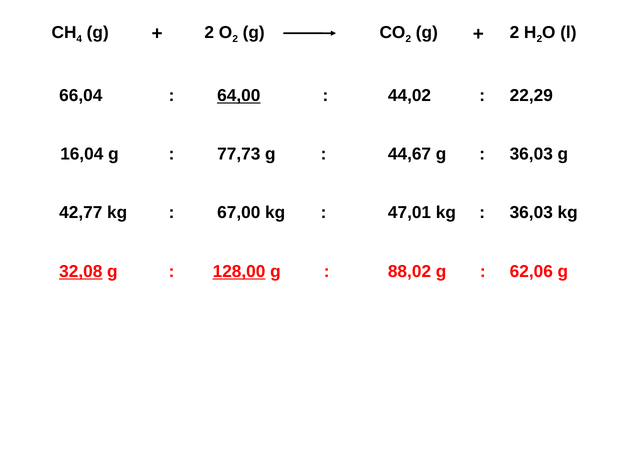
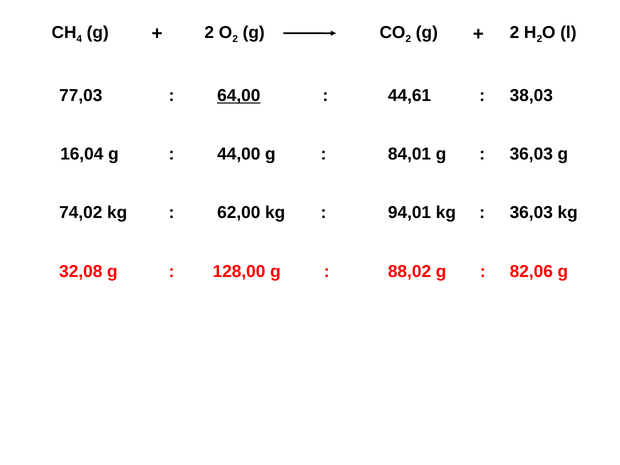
66,04: 66,04 -> 77,03 (81, 96)
44,02: 44,02 -> 44,61 (410, 96)
22,29: 22,29 -> 38,03 (531, 96)
77,73: 77,73 -> 44,00 (239, 154)
44,67: 44,67 -> 84,01 (410, 154)
42,77: 42,77 -> 74,02 (81, 213)
67,00: 67,00 -> 62,00 (239, 213)
47,01: 47,01 -> 94,01 (410, 213)
32,08 underline: present -> none (81, 271)
128,00 underline: present -> none (239, 271)
62,06: 62,06 -> 82,06 (531, 271)
